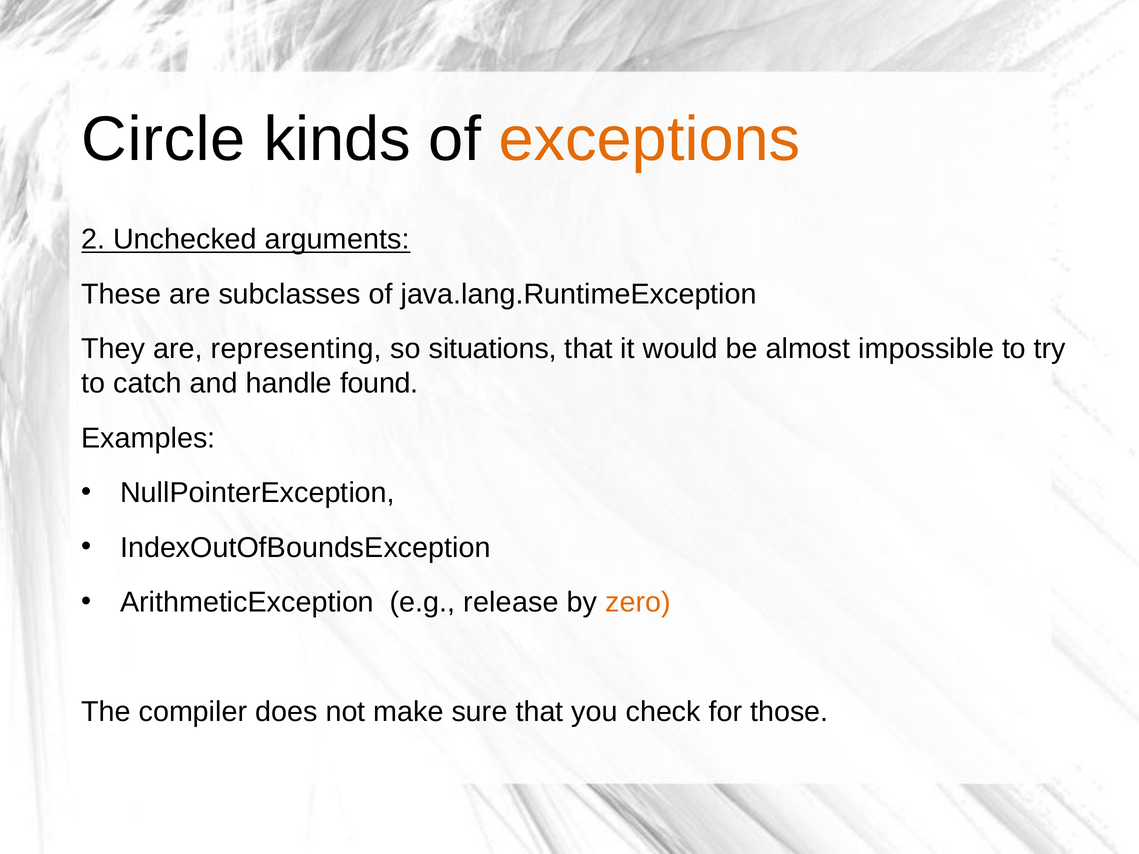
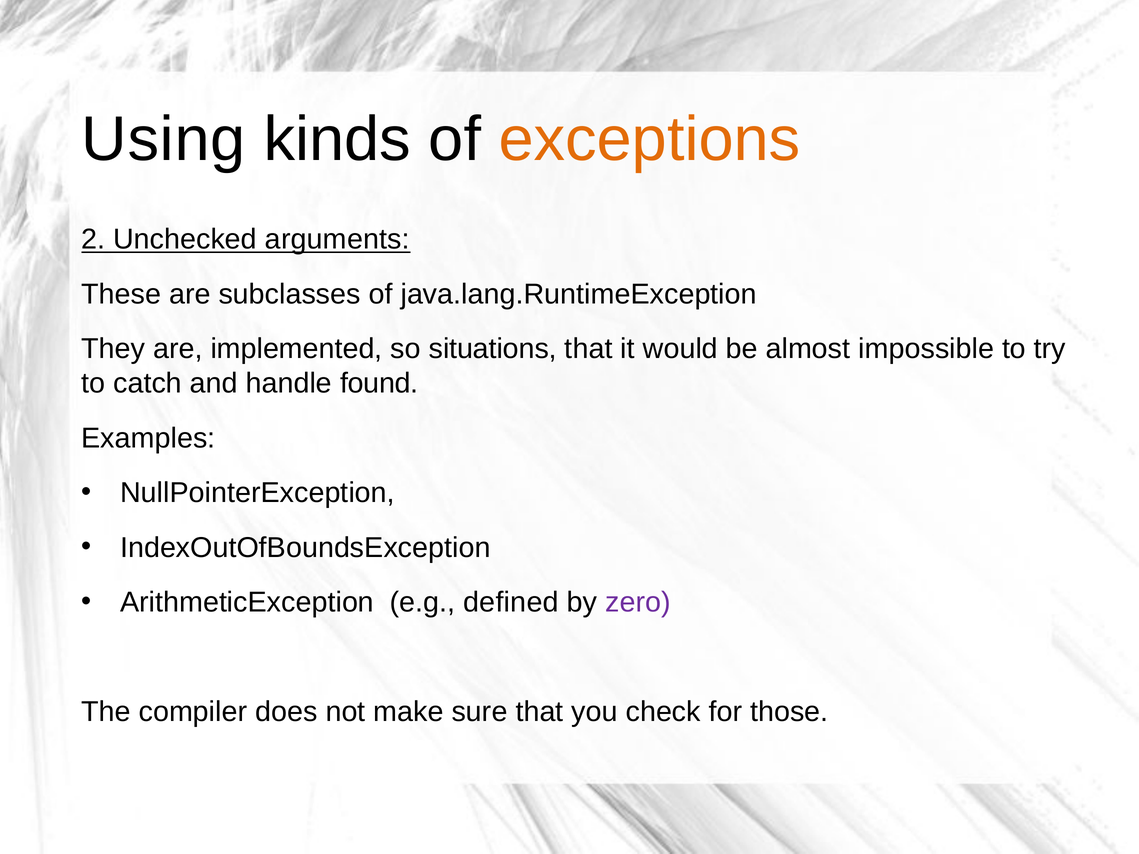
Circle: Circle -> Using (163, 140)
representing: representing -> implemented (296, 349)
release: release -> defined (511, 602)
zero colour: orange -> purple (638, 602)
